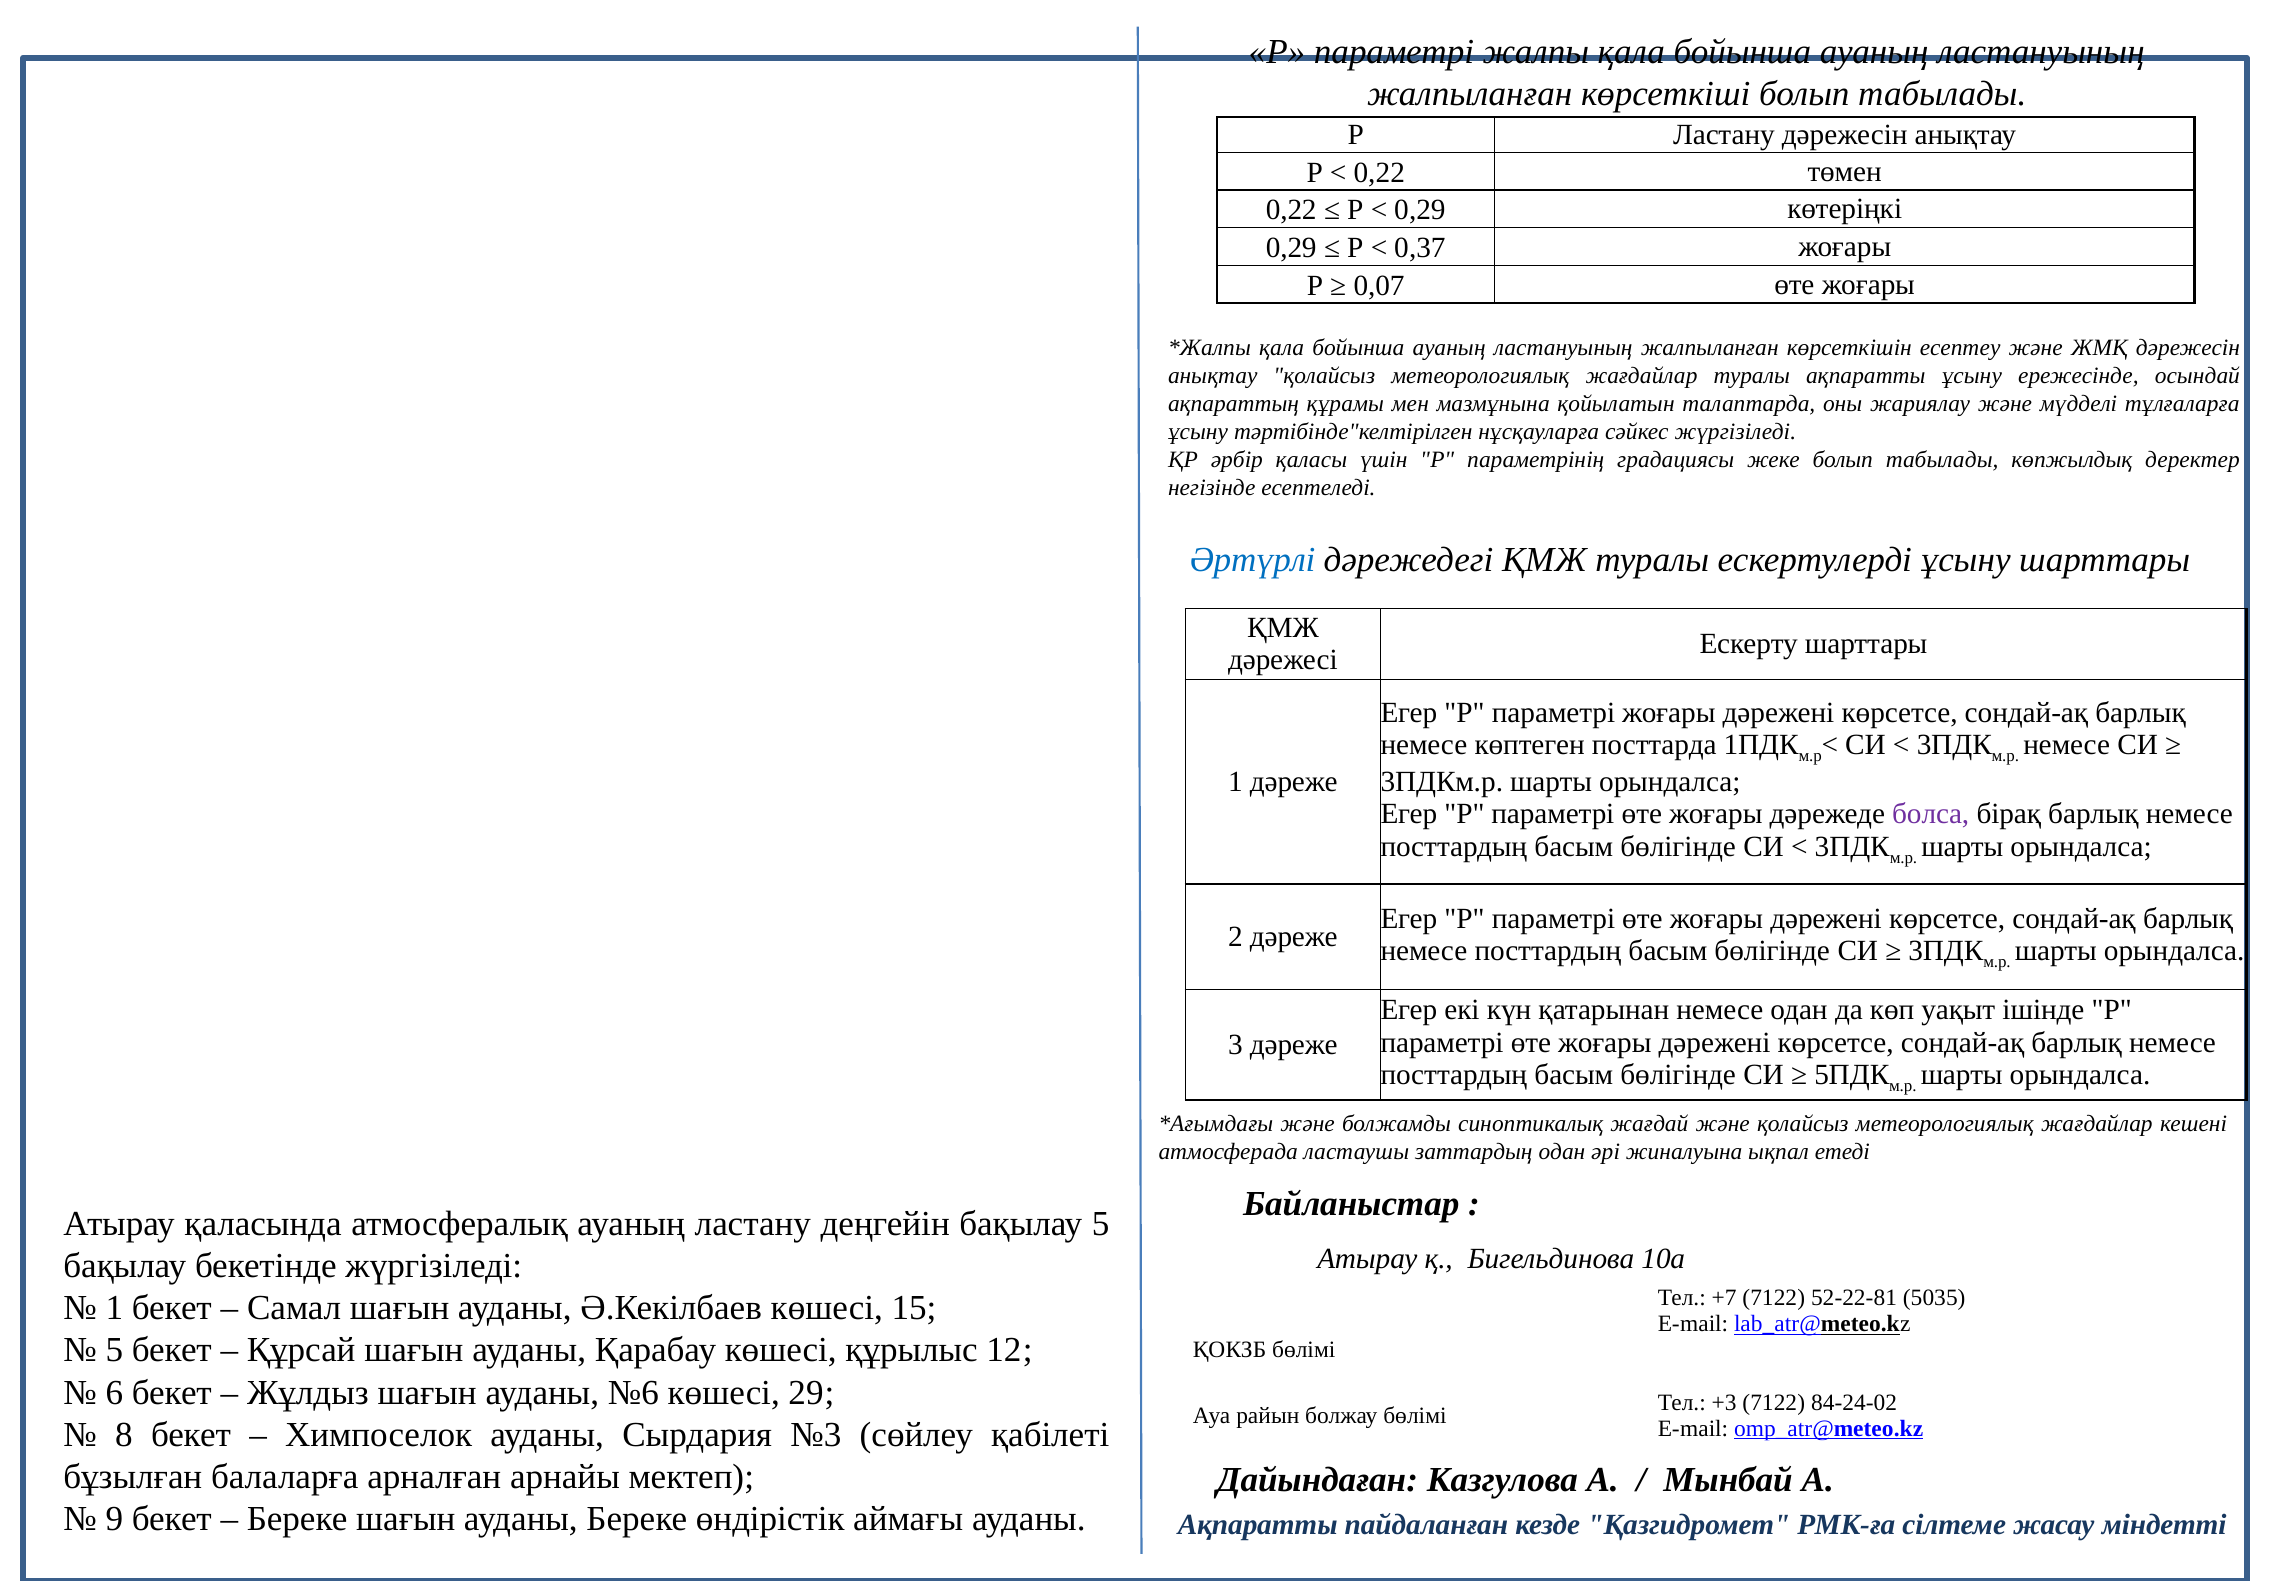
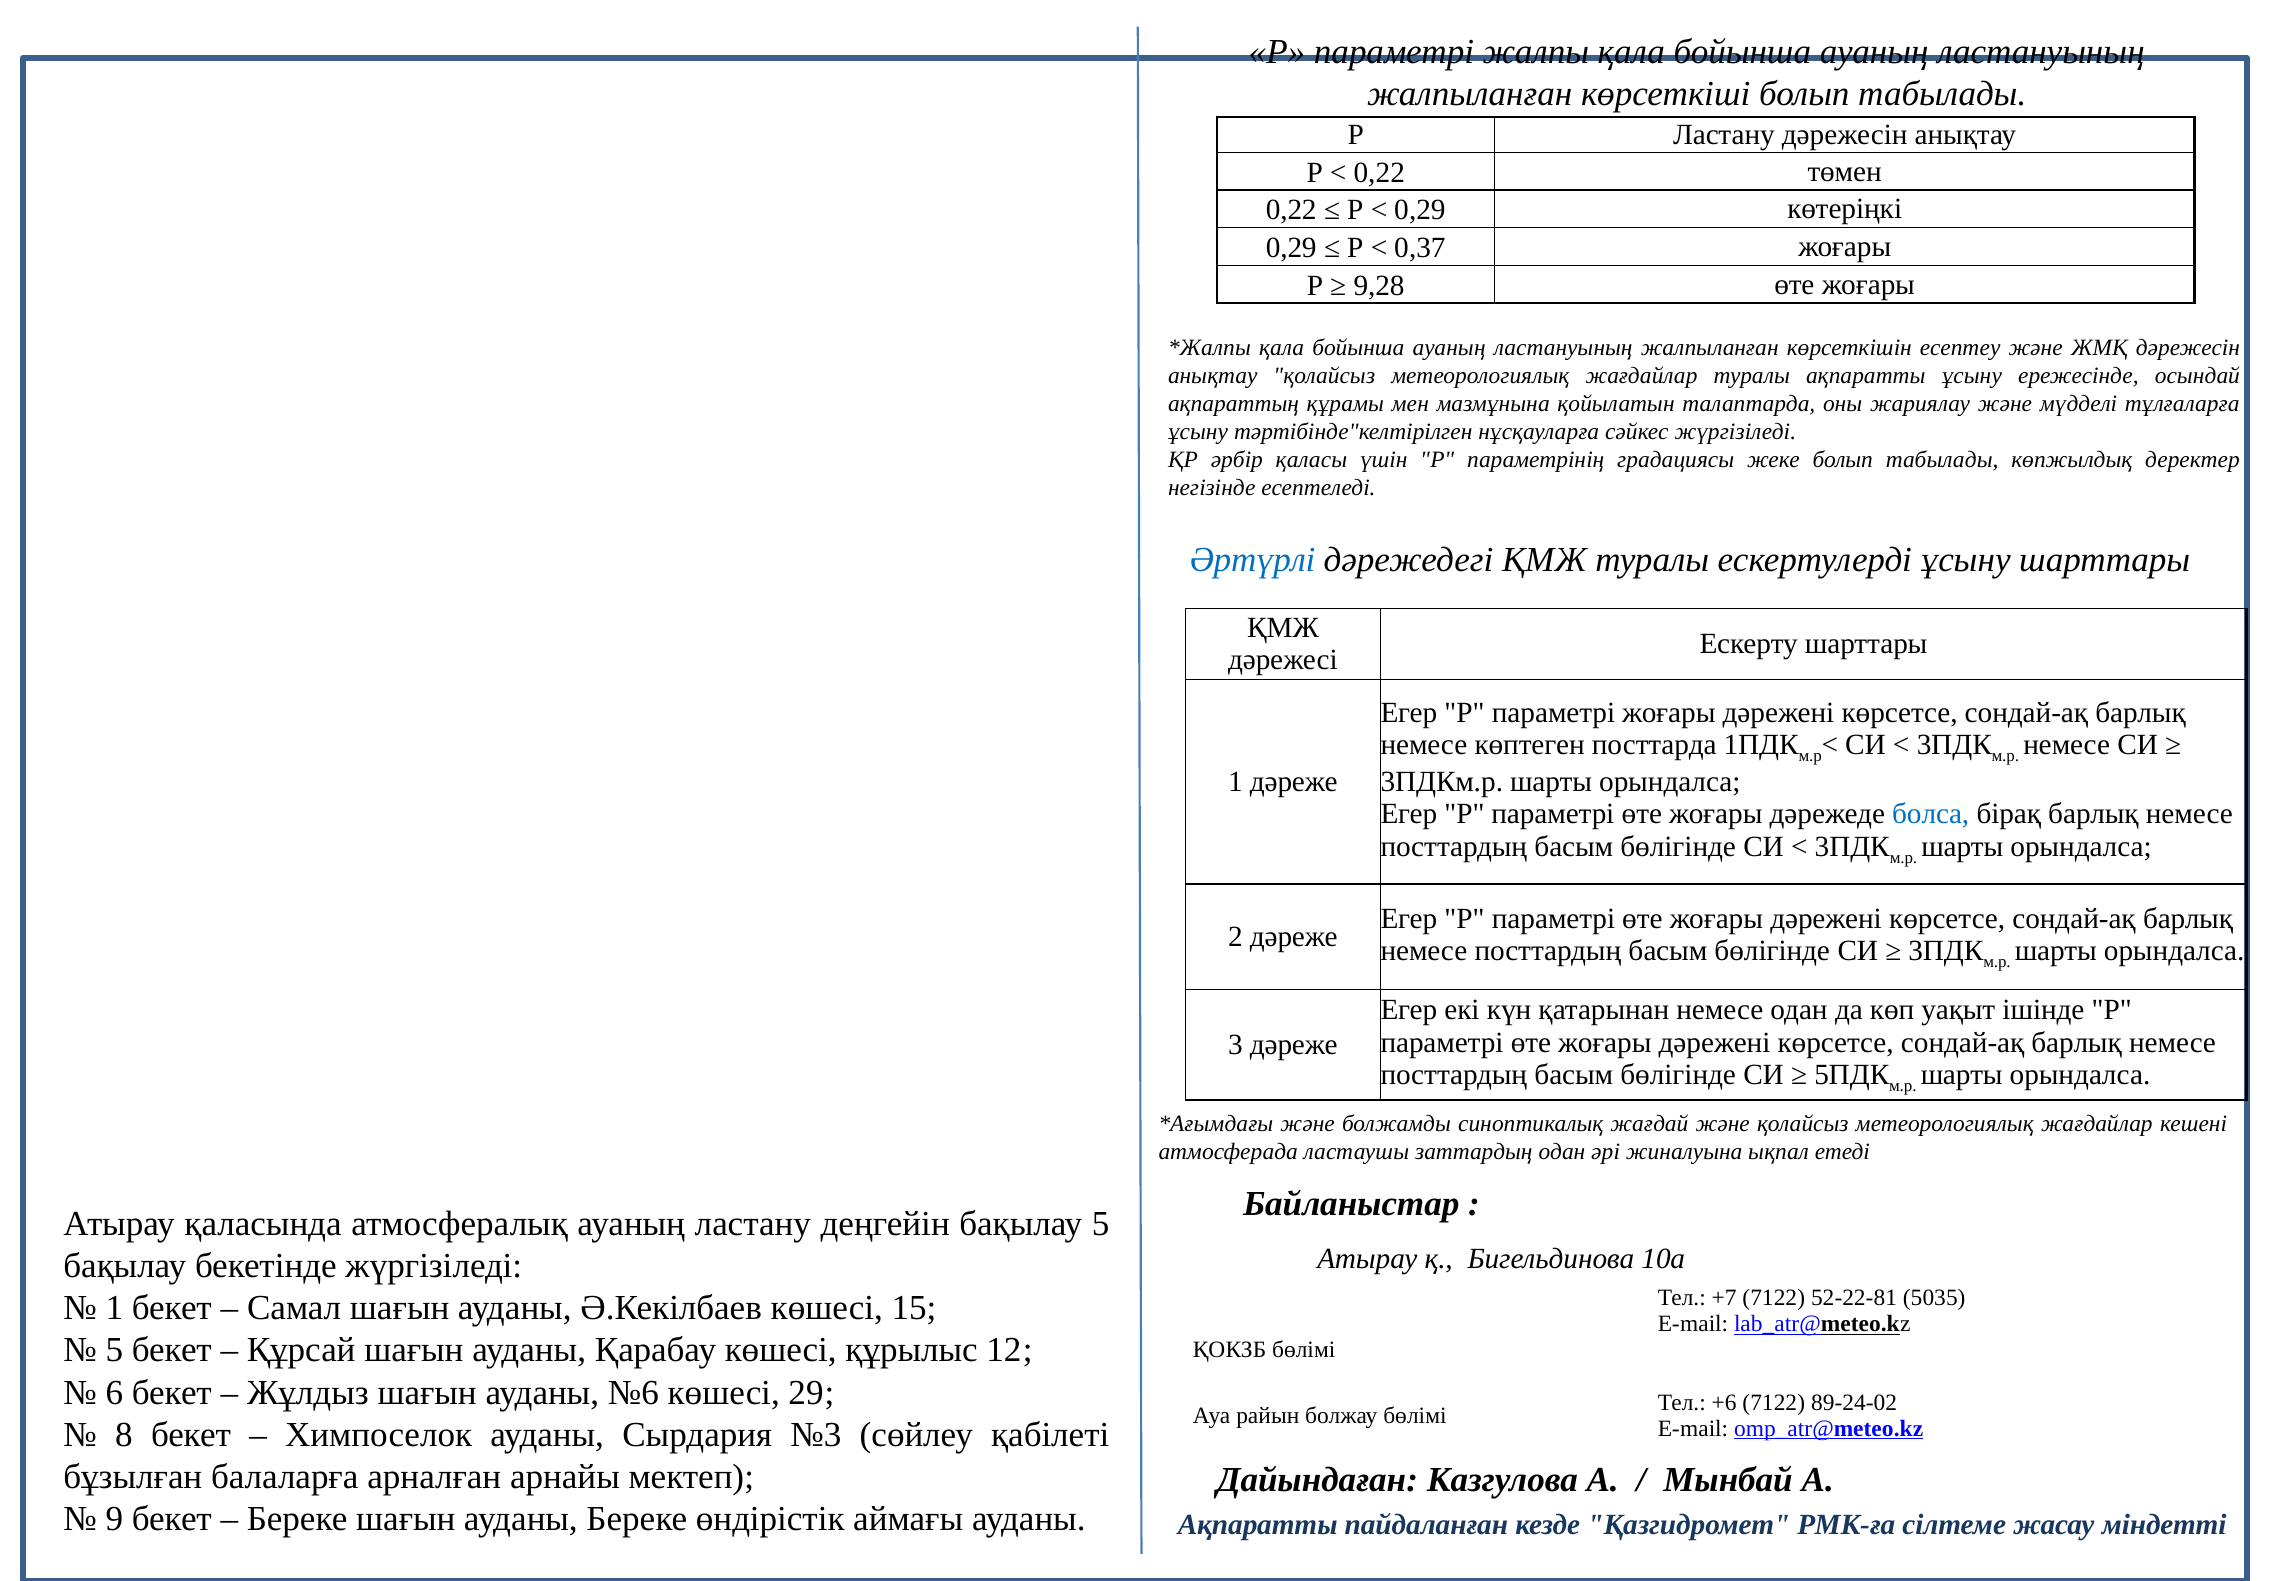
0,07: 0,07 -> 9,28 (1379, 285)
болса colour: purple -> blue (1931, 814)
+3: +3 -> +6 (1724, 1402)
84-24-02: 84-24-02 -> 89-24-02 (1854, 1402)
